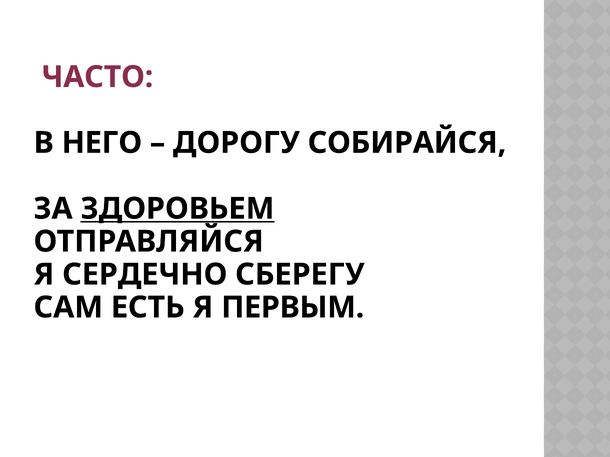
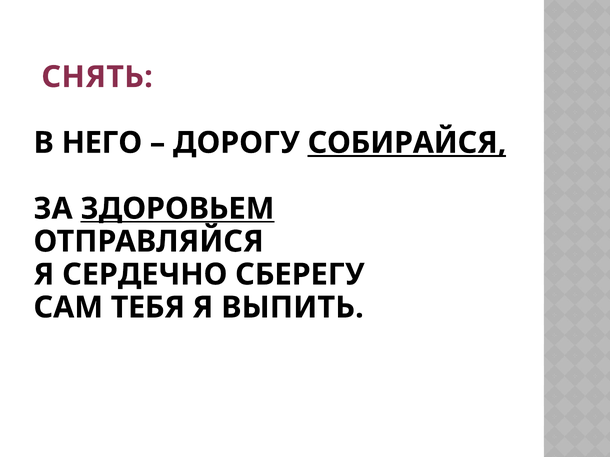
ЧАСТО: ЧАСТО -> СНЯТЬ (97, 77)
СОБИРАЙСЯ underline: none -> present (407, 143)
ЕСТЬ: ЕСТЬ -> ТЕБЯ (148, 308)
ПЕРВЫМ: ПЕРВЫМ -> ВЫПИТЬ (292, 308)
